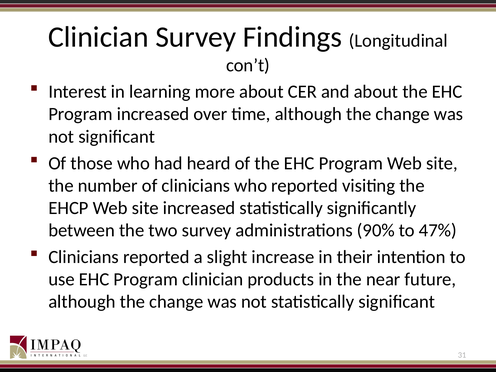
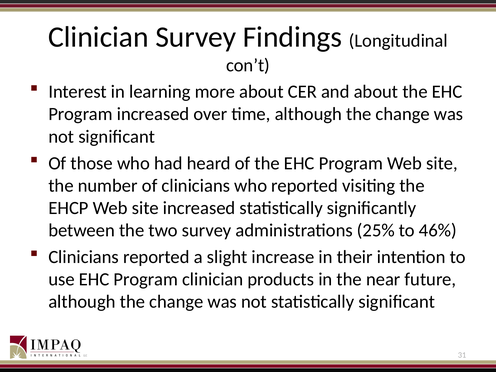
90%: 90% -> 25% (376, 230)
47%: 47% -> 46% (438, 230)
